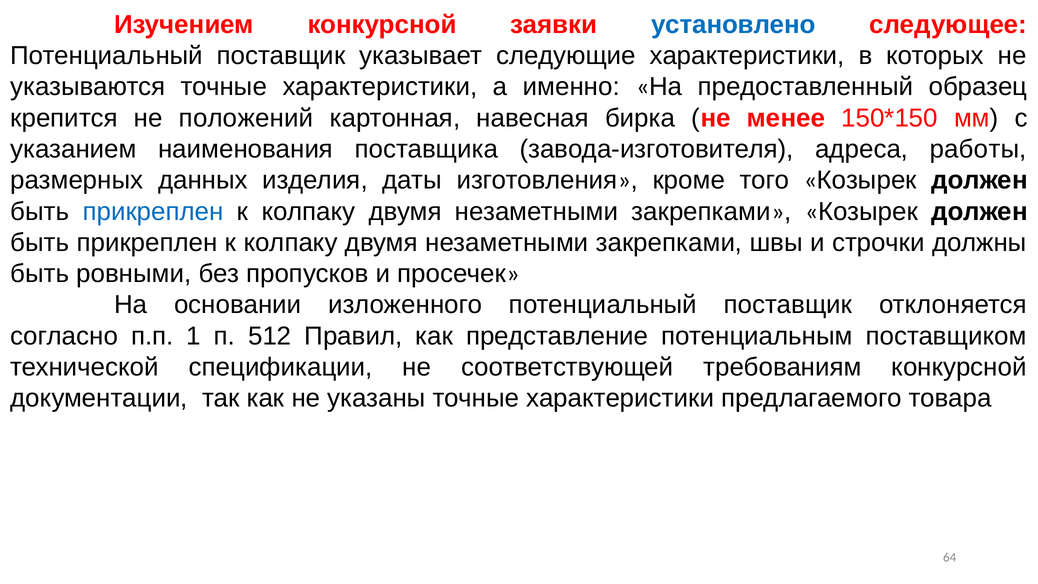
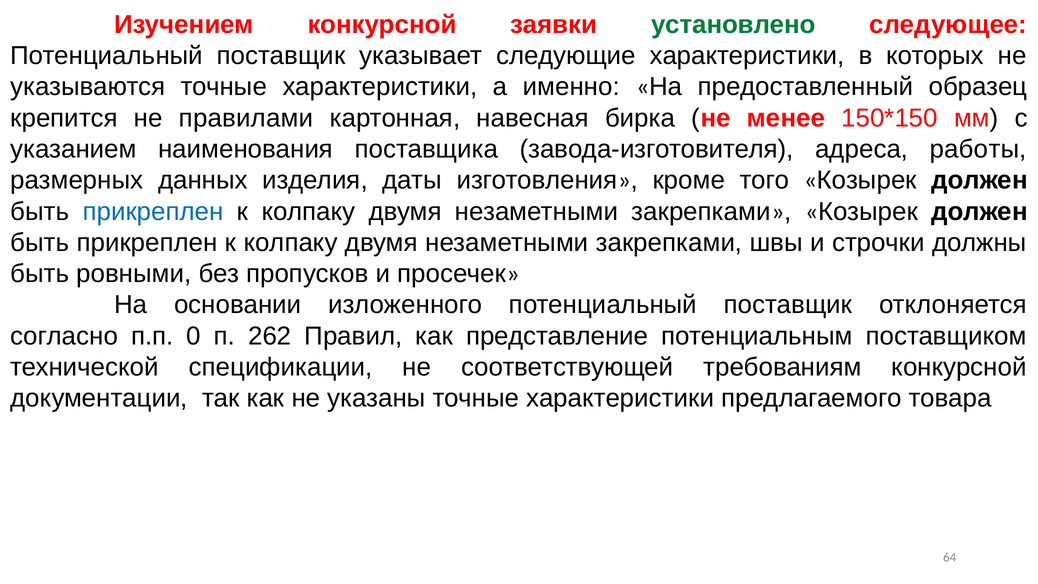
установлено colour: blue -> green (733, 25)
положений: положений -> правилами (246, 118)
1: 1 -> 0 (194, 336)
512: 512 -> 262 (270, 336)
